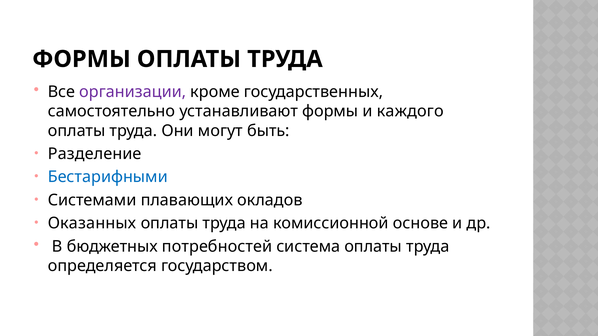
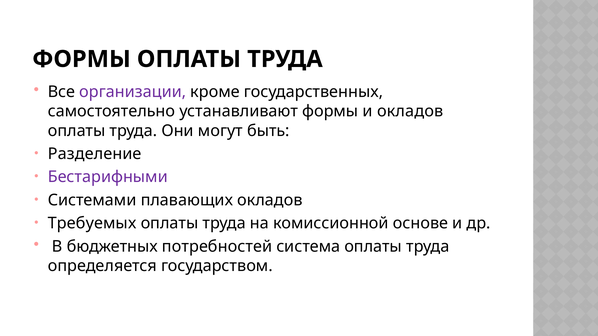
и каждого: каждого -> окладов (410, 111)
Бестарифными colour: blue -> purple (108, 177)
Оказанных: Оказанных -> Требуемых (92, 224)
